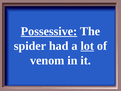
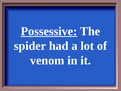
lot underline: present -> none (87, 46)
